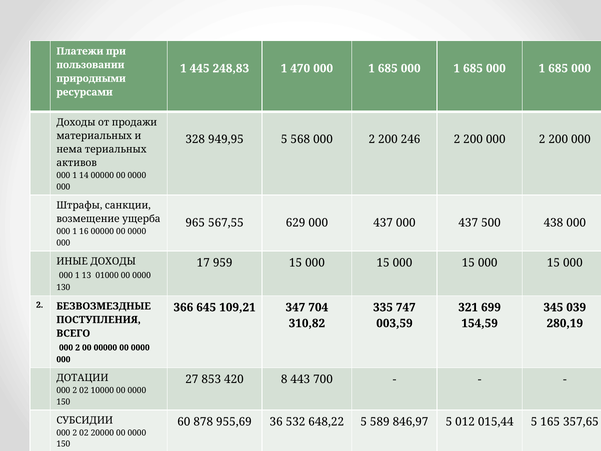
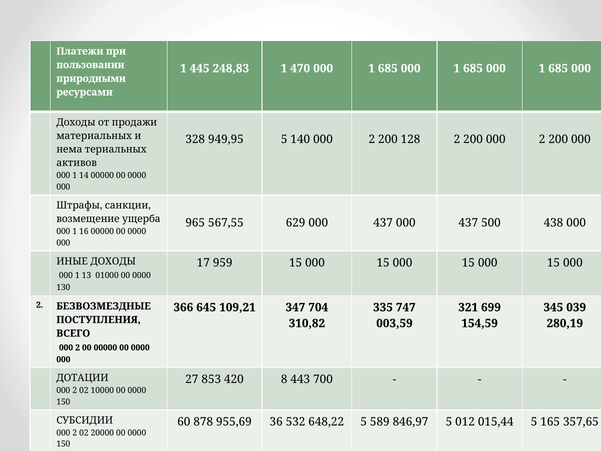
568: 568 -> 140 (300, 139)
246: 246 -> 128 (411, 139)
